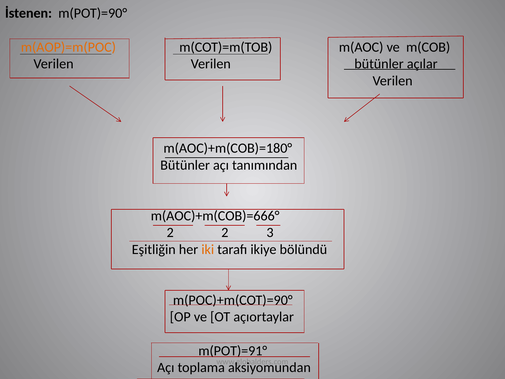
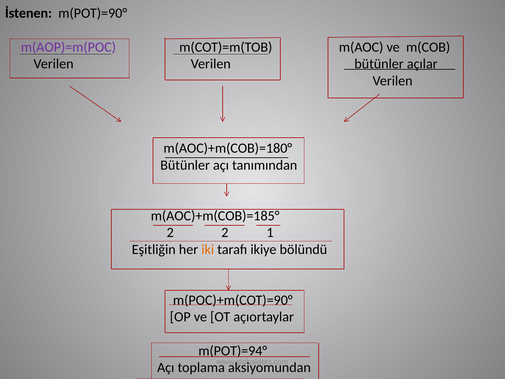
m(AOP)=m(POC colour: orange -> purple (68, 47)
m(AOC)+m(COB)=666°: m(AOC)+m(COB)=666° -> m(AOC)+m(COB)=185° (215, 216)
3: 3 -> 1 (270, 232)
m(POT)=91°: m(POT)=91° -> m(POT)=94° (233, 351)
